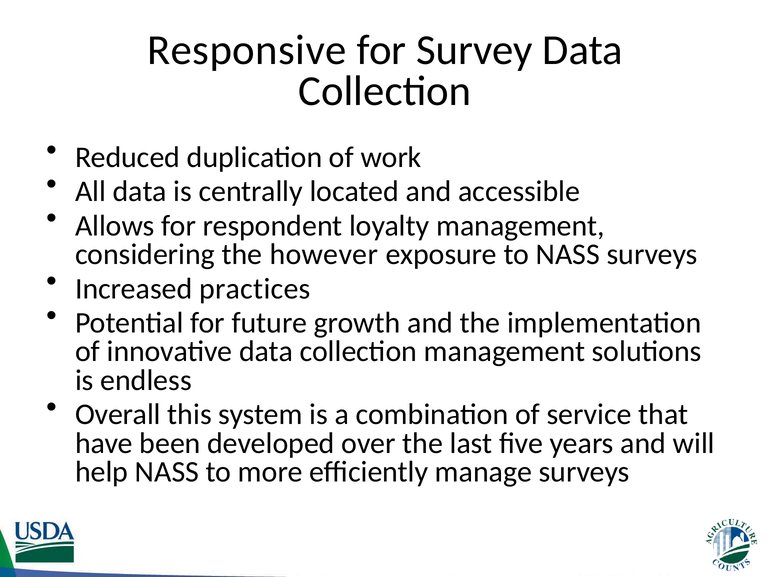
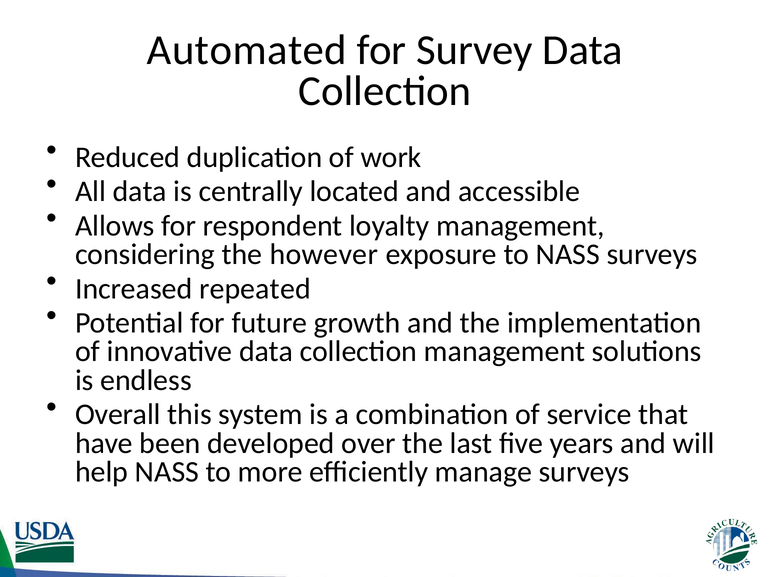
Responsive: Responsive -> Automated (247, 50)
practices: practices -> repeated (255, 289)
